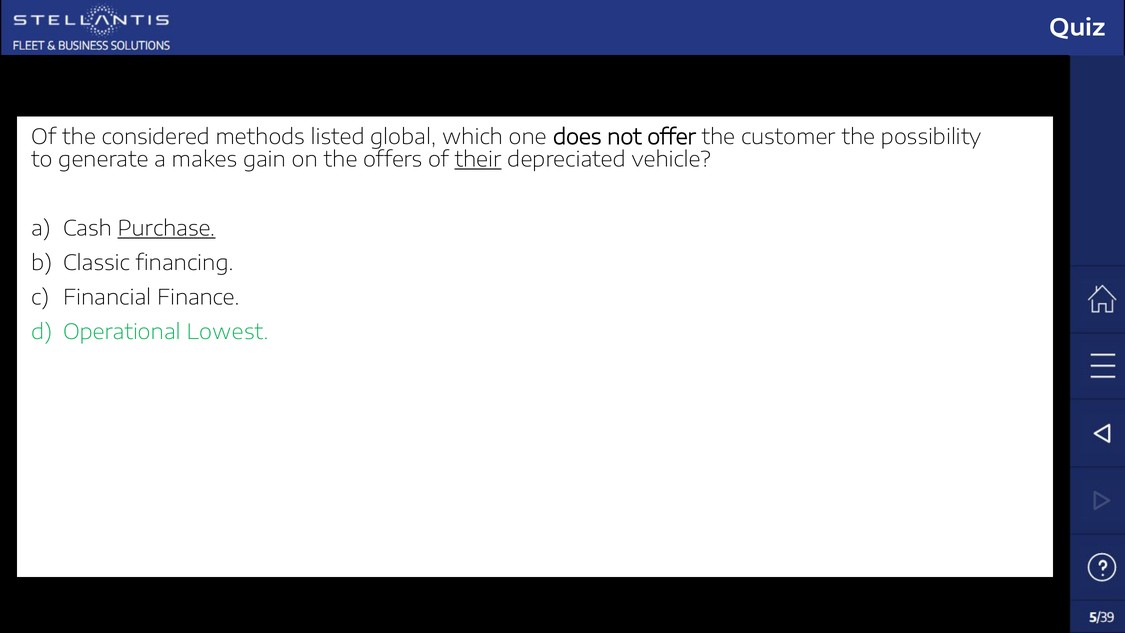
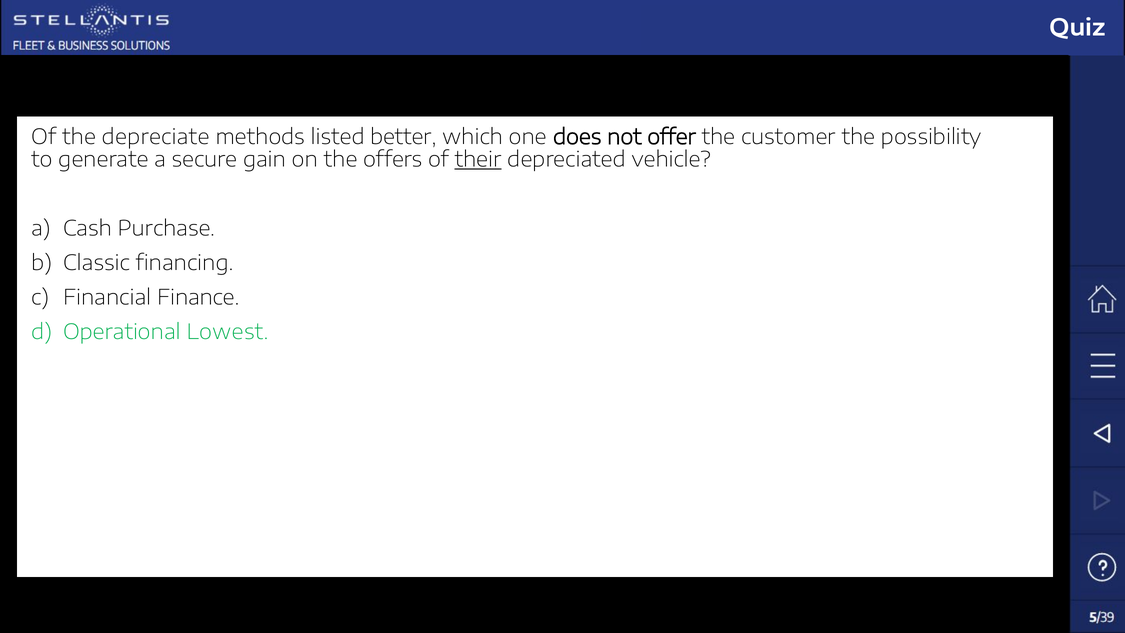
considered: considered -> depreciate (156, 137)
global: global -> better (403, 137)
makes: makes -> secure (205, 160)
Purchase underline: present -> none (167, 229)
